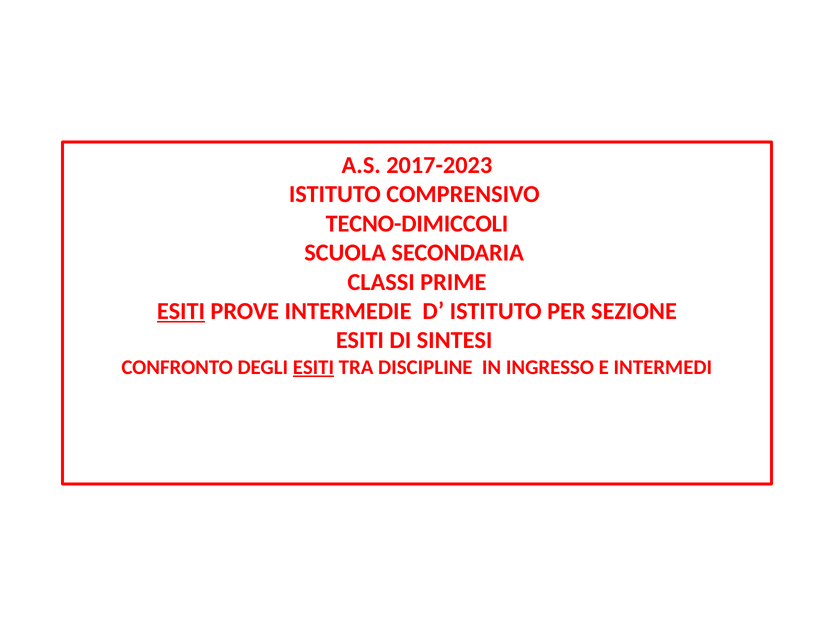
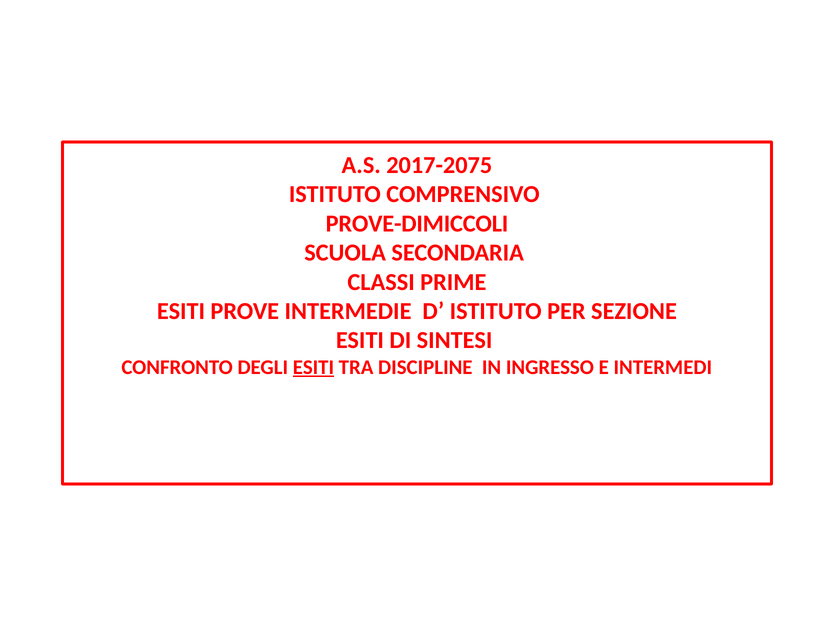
2017-2023: 2017-2023 -> 2017-2075 (439, 165)
TECNO-DIMICCOLI: TECNO-DIMICCOLI -> PROVE-DIMICCOLI (417, 223)
ESITI underline: present -> none (181, 311)
